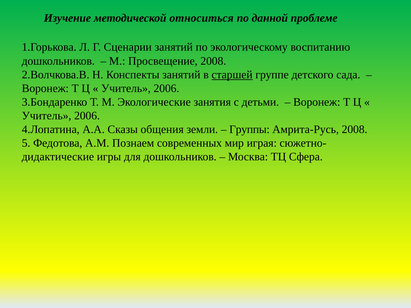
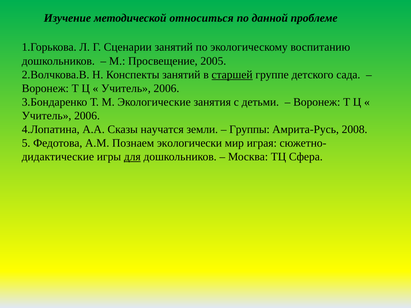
Просвещение 2008: 2008 -> 2005 (213, 61)
общения: общения -> научатся (162, 129)
современных: современных -> экологически (190, 143)
для underline: none -> present (132, 157)
